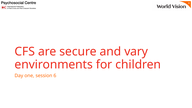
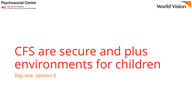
vary: vary -> plus (136, 52)
